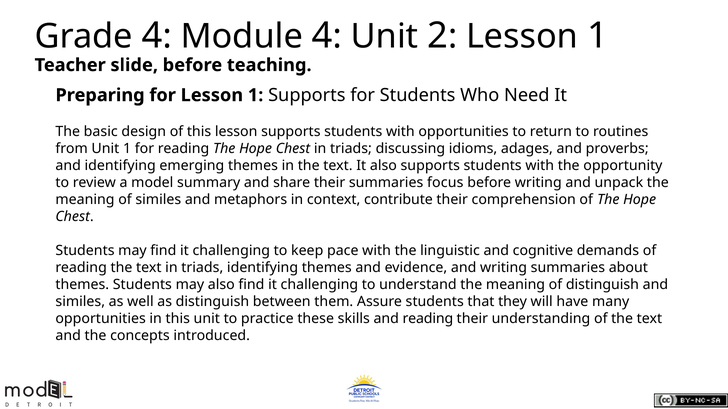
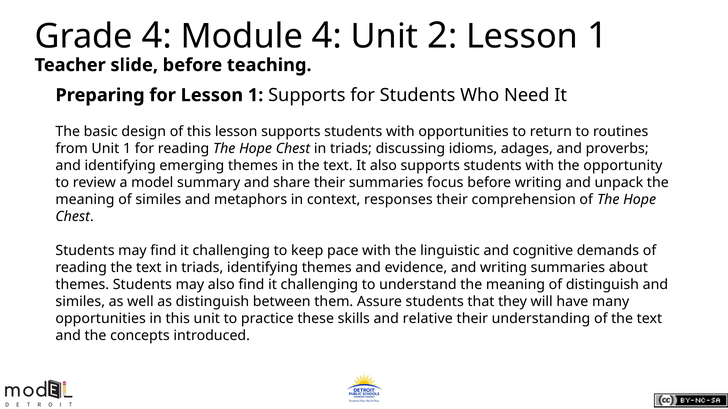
contribute: contribute -> responses (398, 200)
and reading: reading -> relative (428, 319)
